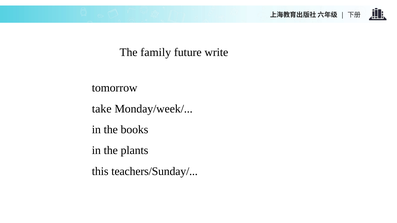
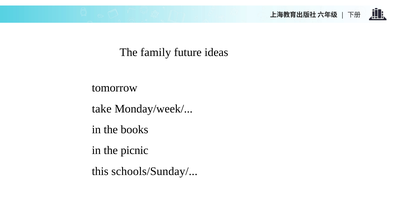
write: write -> ideas (216, 52)
plants: plants -> picnic (135, 151)
teachers/Sunday/: teachers/Sunday/ -> schools/Sunday/ (154, 171)
